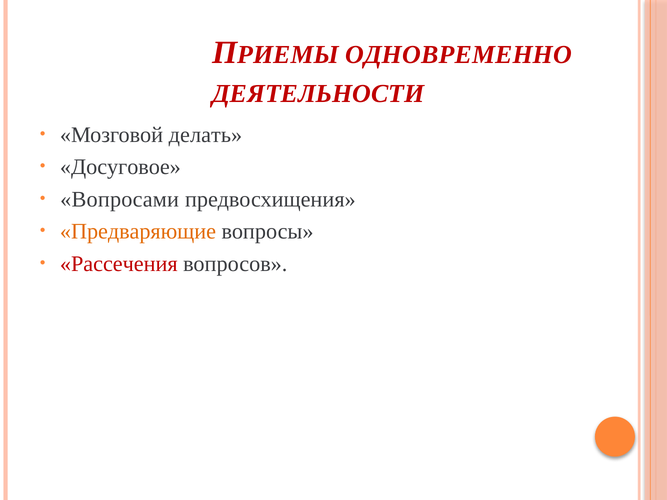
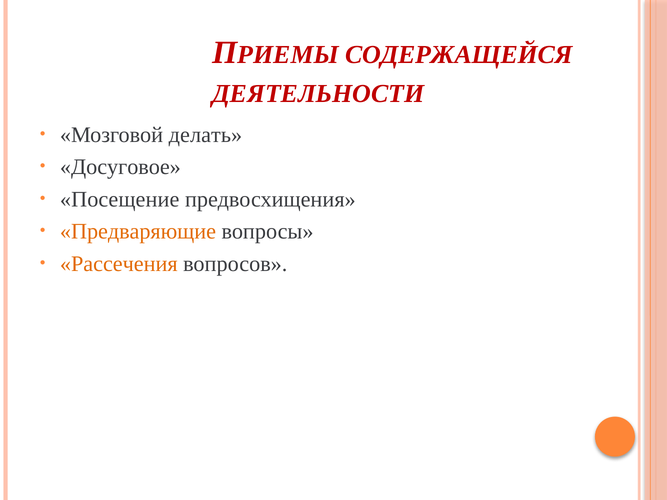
ОДНОВРЕМЕННО: ОДНОВРЕМЕННО -> СОДЕРЖАЩЕЙСЯ (459, 55)
Вопросами: Вопросами -> Посещение (120, 199)
Рассечения colour: red -> orange (119, 264)
